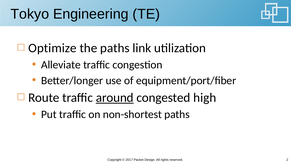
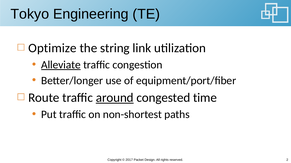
the paths: paths -> string (115, 48)
Alleviate underline: none -> present (61, 65)
high: high -> time (205, 98)
